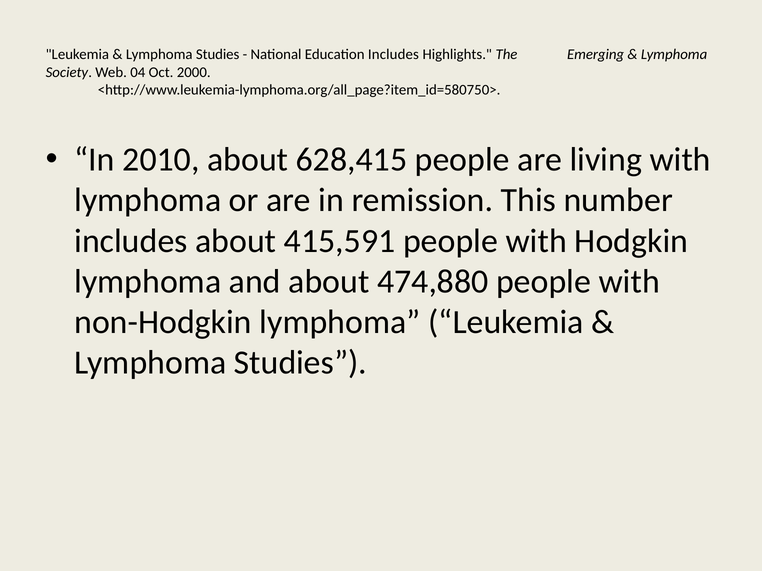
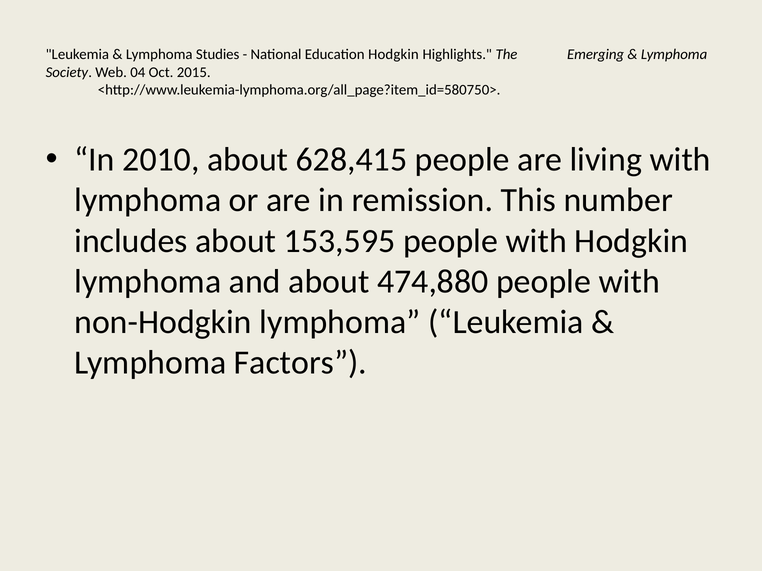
Education Includes: Includes -> Hodgkin (393, 54)
2000: 2000 -> 2015 (194, 72)
415,591: 415,591 -> 153,595 (340, 241)
Studies: Studies -> Factors (300, 363)
